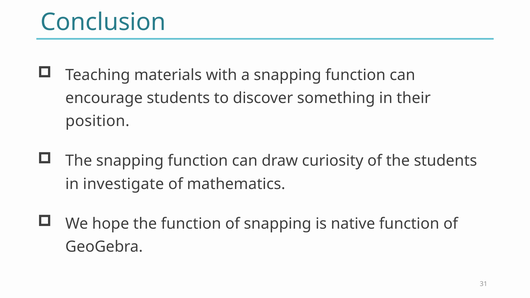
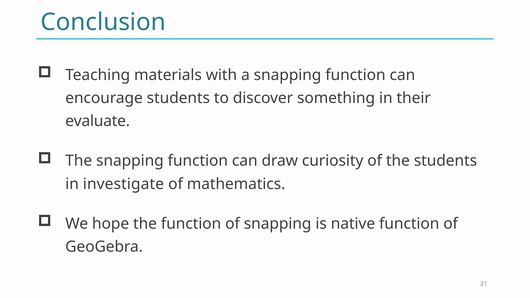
position: position -> evaluate (98, 121)
